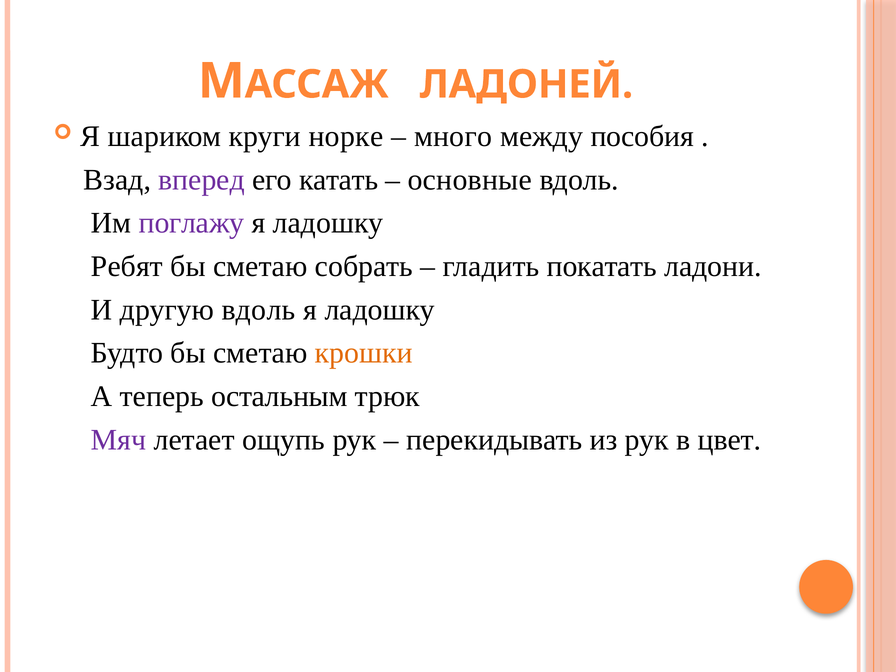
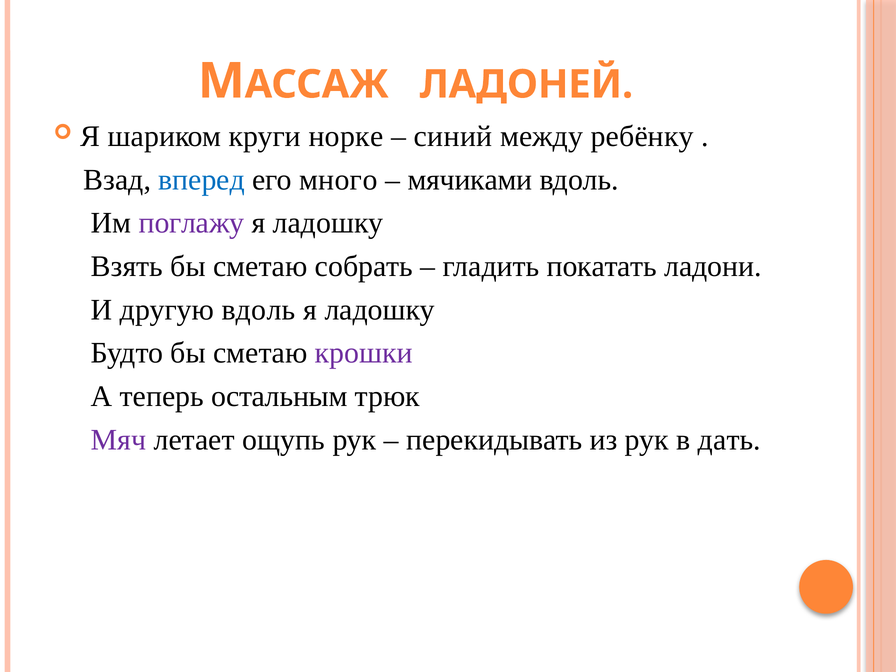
много: много -> синий (453, 136)
пособия: пособия -> ребёнку (642, 136)
вперед colour: purple -> blue (202, 180)
катать: катать -> много (338, 180)
основные: основные -> мячиками (470, 180)
Ребят: Ребят -> Взять (127, 266)
крошки colour: orange -> purple (364, 353)
цвет: цвет -> дать (729, 440)
